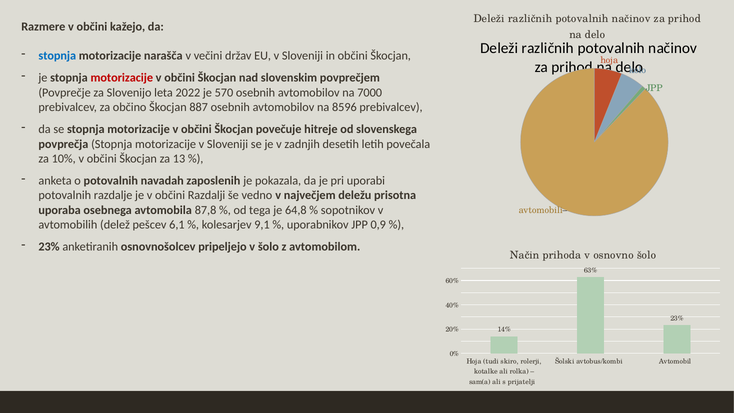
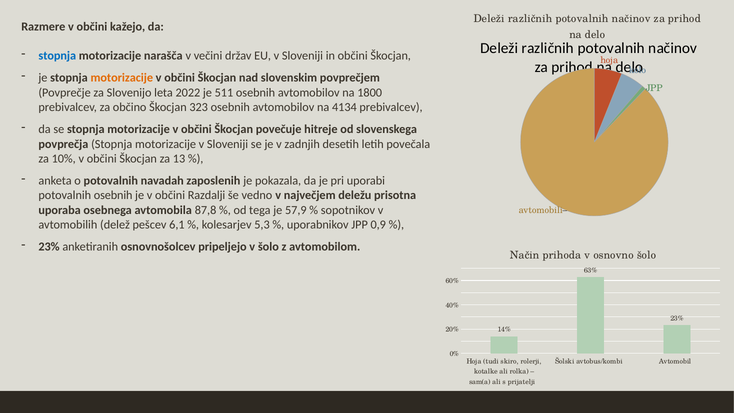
motorizacije colour: red -> orange (122, 78)
570: 570 -> 511 (224, 93)
7000: 7000 -> 1800 (370, 93)
887: 887 -> 323 (199, 107)
8596: 8596 -> 4134 (344, 107)
potovalnih razdalje: razdalje -> osebnih (113, 195)
64,8: 64,8 -> 57,9 (296, 210)
9,1: 9,1 -> 5,3 (262, 225)
